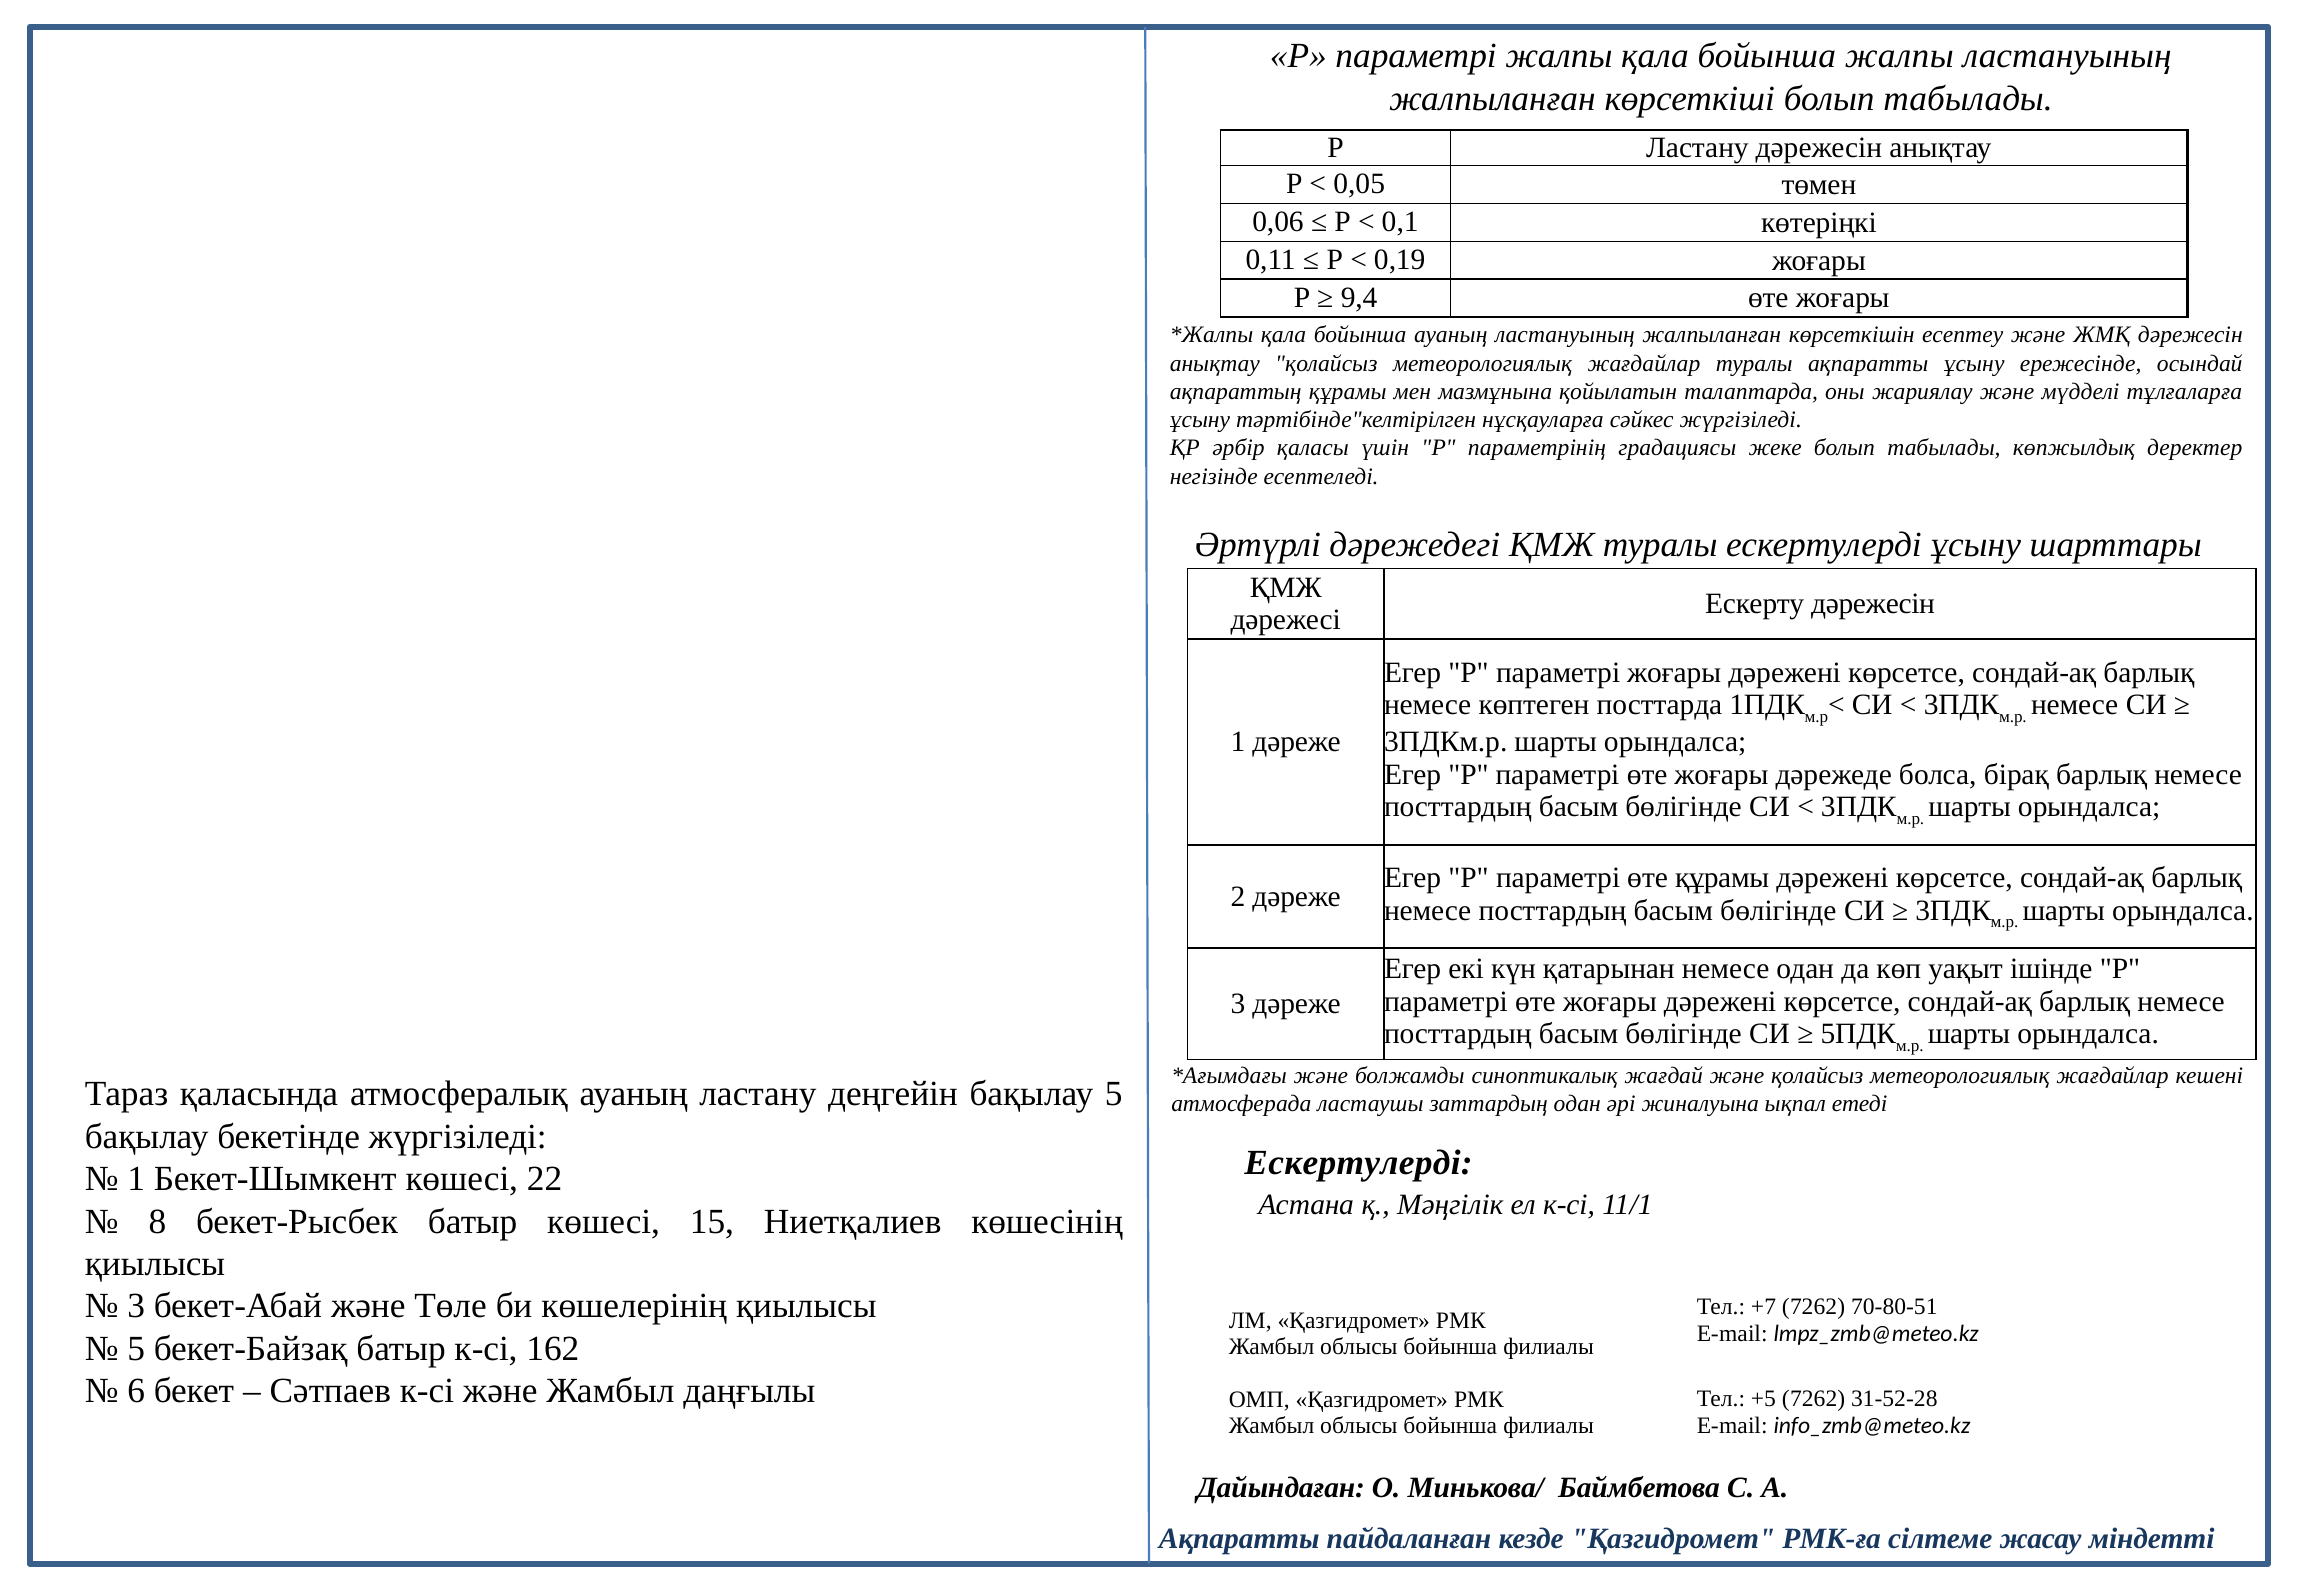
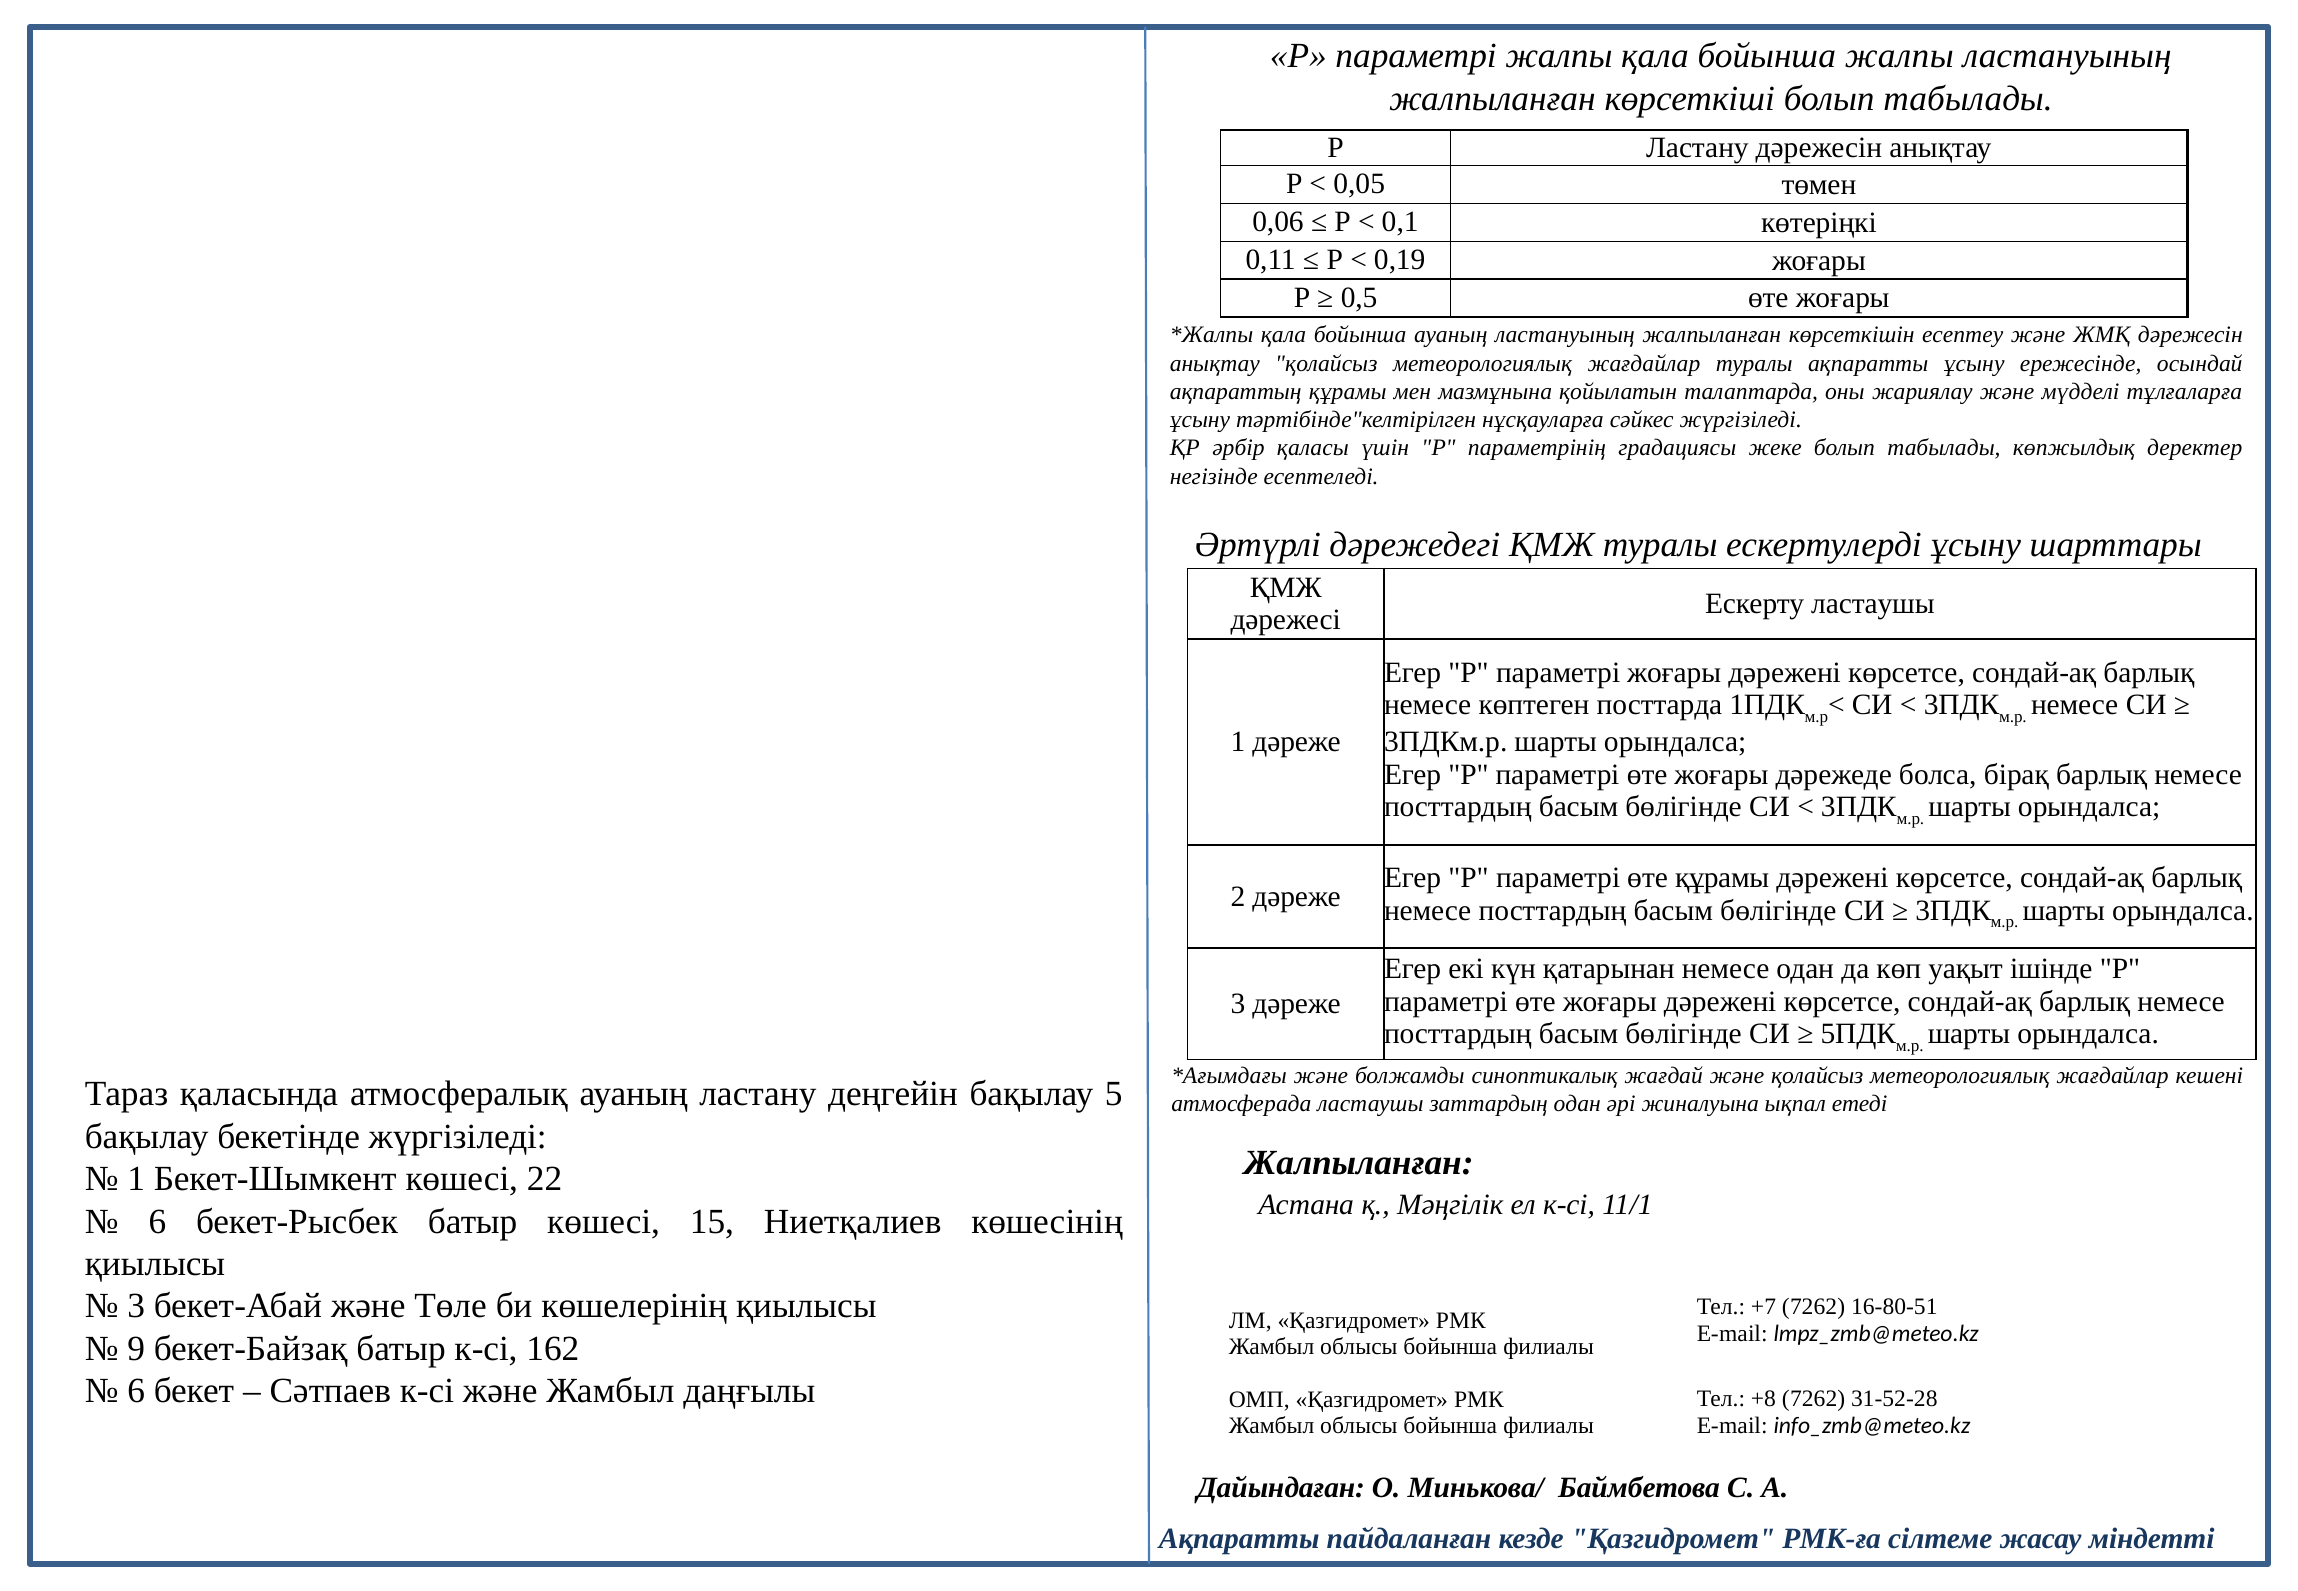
9,4: 9,4 -> 0,5 (1359, 298)
Ескерту дәрежесін: дәрежесін -> ластаушы (1873, 604)
Ескертулерді: Ескертулерді -> Жалпыланған (1359, 1163)
8: 8 -> 6 (157, 1221)
70-80-51: 70-80-51 -> 16-80-51 (1894, 1306)
5: 5 -> 9 (136, 1349)
+5: +5 -> +8 (1763, 1398)
